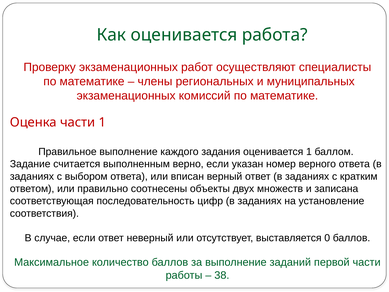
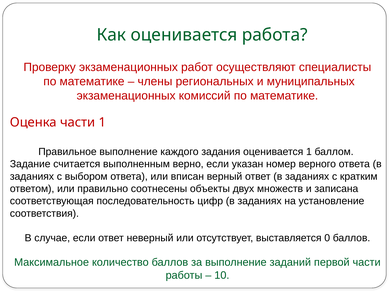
38: 38 -> 10 (222, 275)
